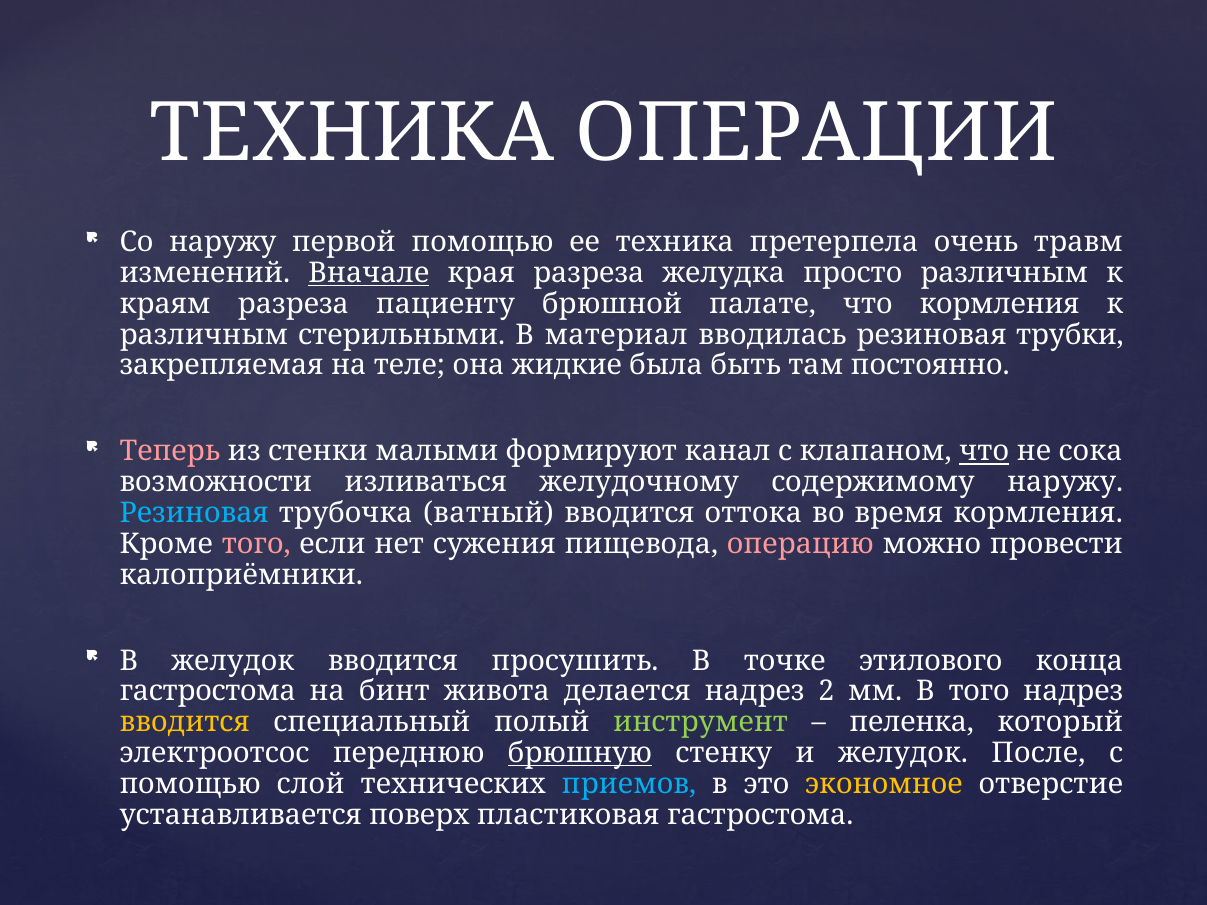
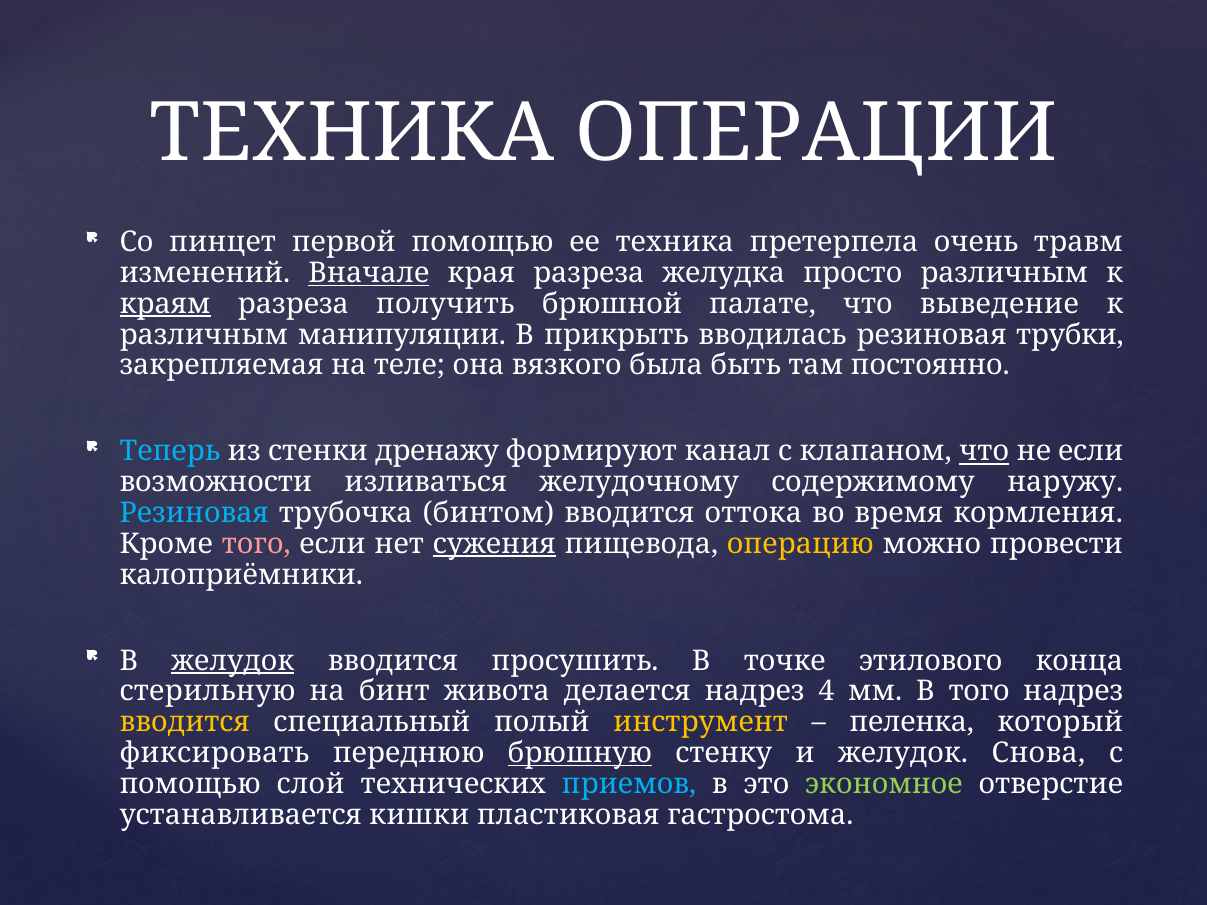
Со наружу: наружу -> пинцет (223, 242)
краям underline: none -> present (165, 304)
пациенту: пациенту -> получить (445, 304)
что кормления: кормления -> выведение (999, 304)
стерильными: стерильными -> манипуляции (402, 335)
материал: материал -> прикрыть (616, 335)
жидкие: жидкие -> вязкого (567, 366)
Теперь colour: pink -> light blue (170, 452)
малыми: малыми -> дренажу (437, 452)
не сока: сока -> если (1091, 452)
ватный: ватный -> бинтом (488, 513)
сужения underline: none -> present (494, 544)
операцию colour: pink -> yellow (800, 544)
желудок underline: none -> present (233, 661)
гастростома: гастростома -> стерильную (207, 692)
2: 2 -> 4 (826, 692)
инструмент colour: light green -> yellow (701, 723)
электроотсос: электроотсос -> фиксировать (214, 753)
После: После -> Снова (1038, 753)
экономное colour: yellow -> light green (884, 784)
поверх: поверх -> кишки (419, 815)
